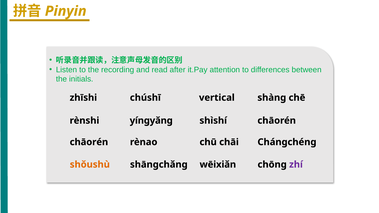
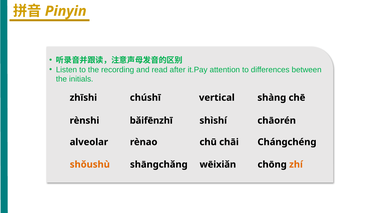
yínɡyǎnɡ: yínɡyǎnɡ -> bǎifēnzhī (151, 121)
chāorén: chāorén -> alveolar (89, 142)
zhí colour: purple -> orange (296, 165)
